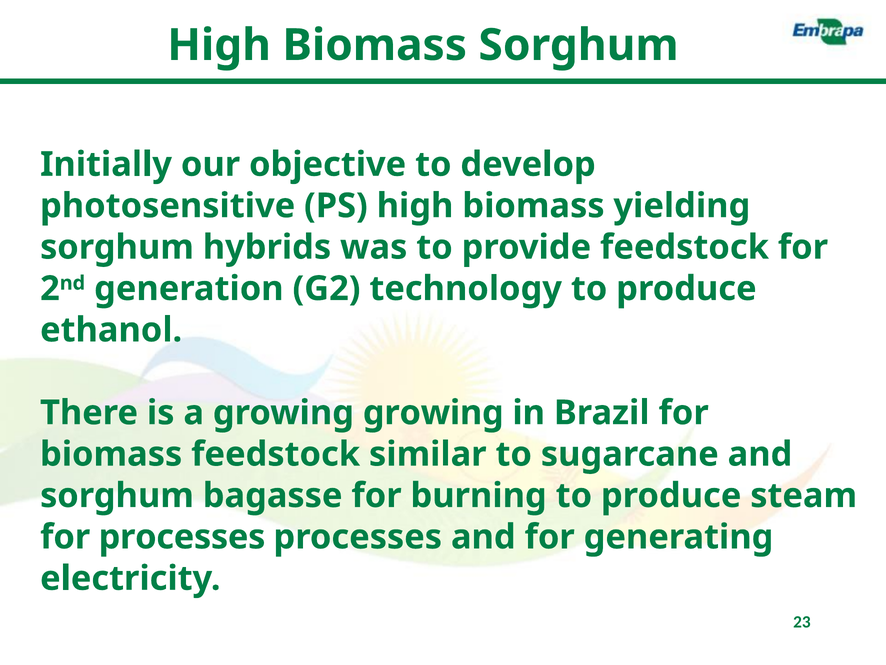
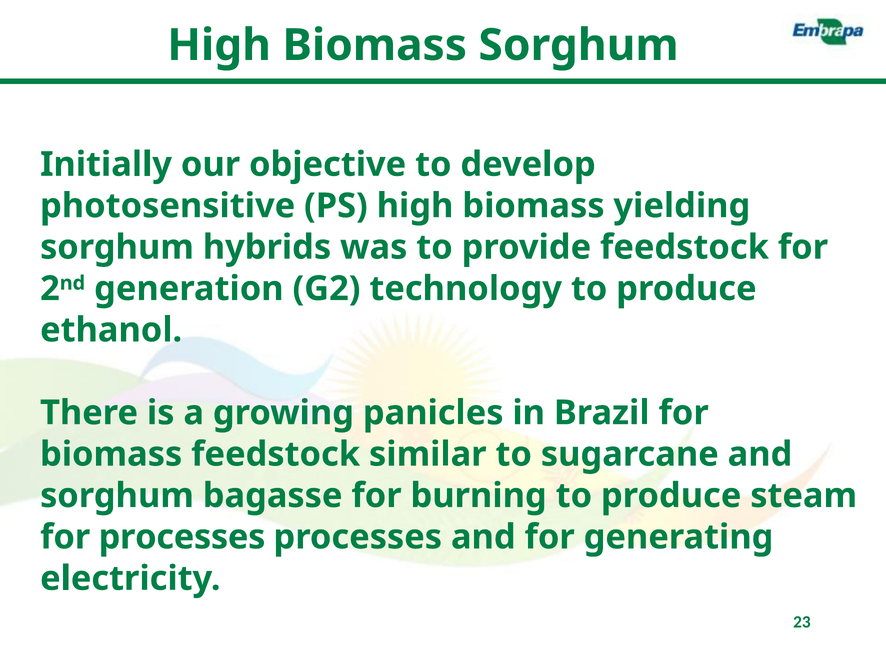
growing growing: growing -> panicles (433, 413)
